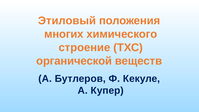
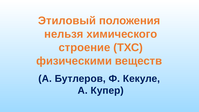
многих: многих -> нельзя (64, 34)
органической: органической -> физическими (74, 61)
